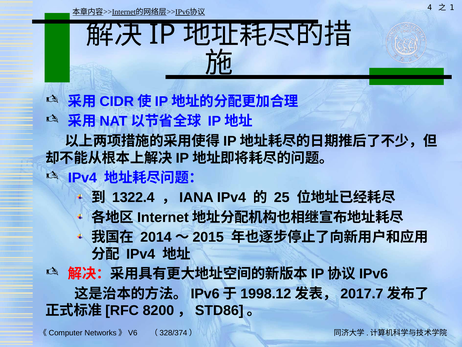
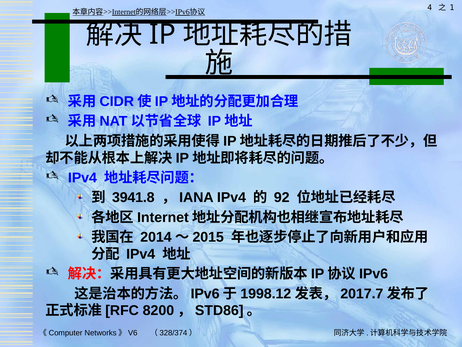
1322.4: 1322.4 -> 3941.8 (133, 197)
25: 25 -> 92 (282, 197)
